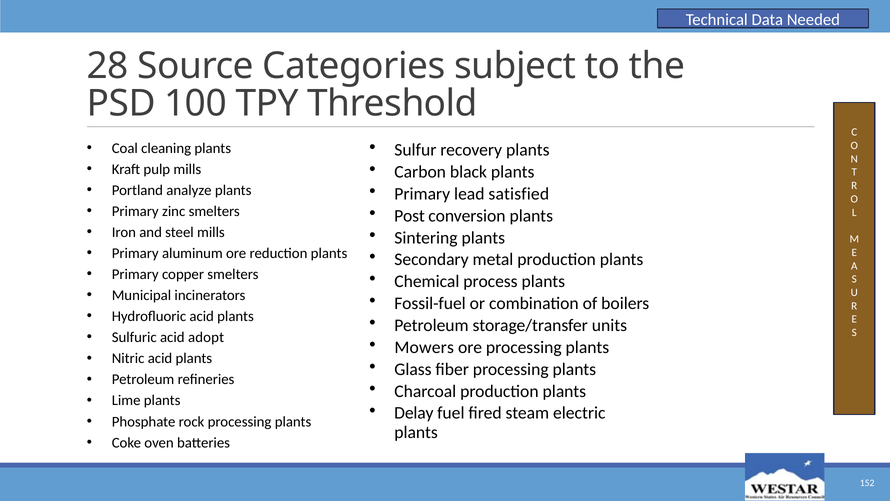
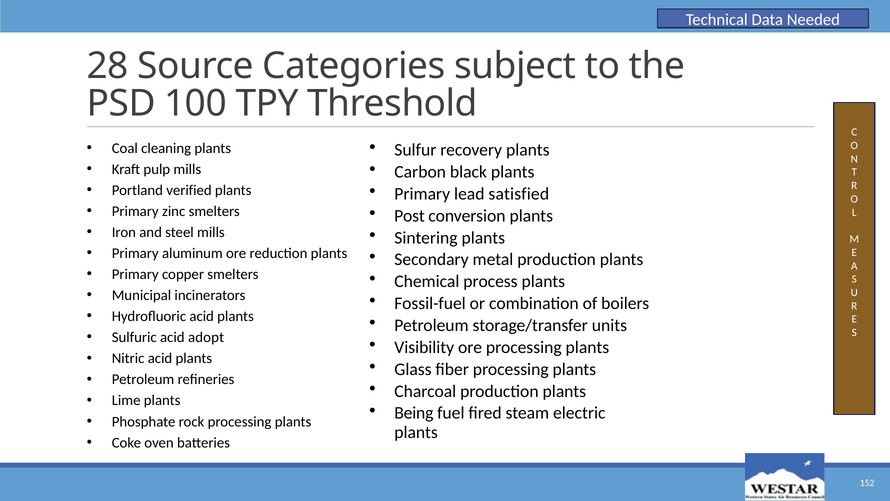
analyze: analyze -> verified (189, 190)
Mowers: Mowers -> Visibility (424, 347)
Delay: Delay -> Being (414, 413)
